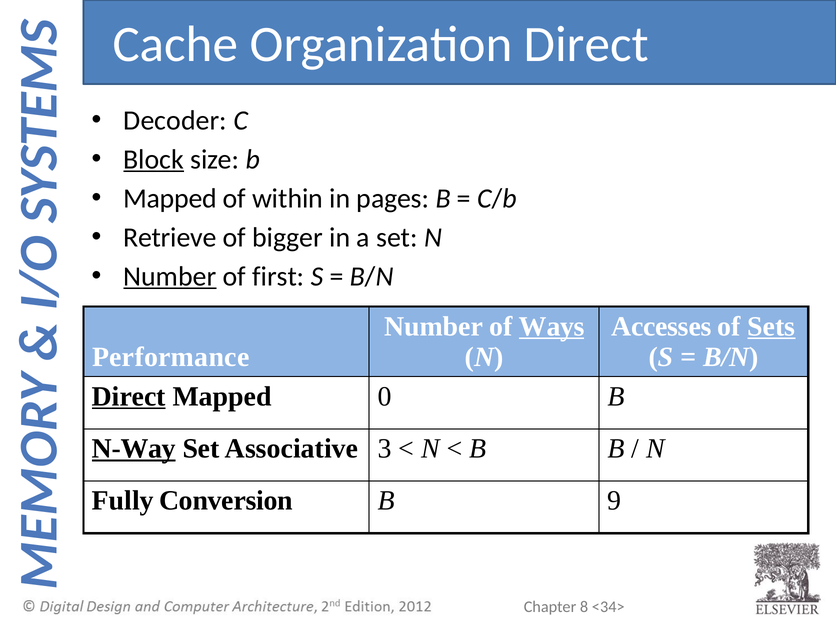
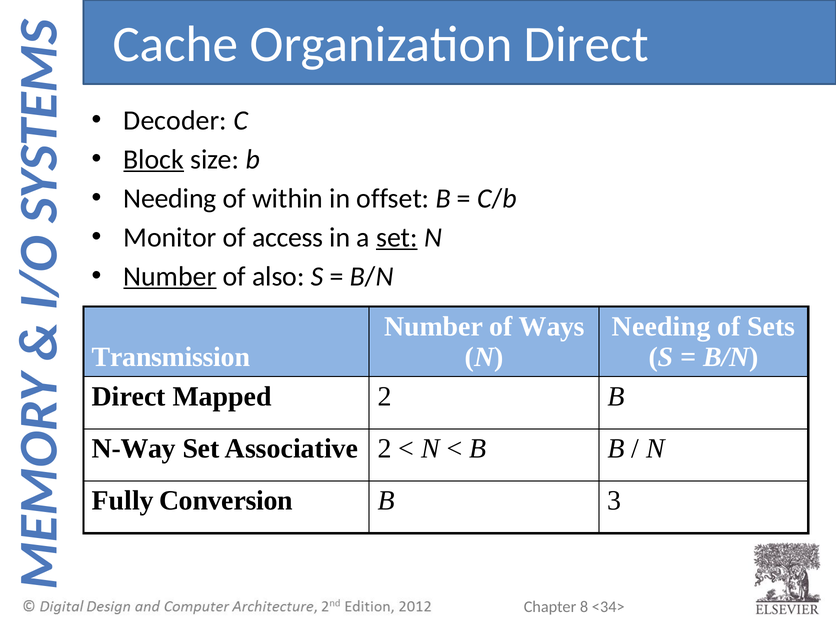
Mapped: Mapped -> Needing (170, 198)
pages: pages -> offset (393, 198)
Retrieve: Retrieve -> Monitor (170, 237)
bigger: bigger -> access (288, 237)
set underline: none -> present (397, 237)
first: first -> also (278, 276)
Ways underline: present -> none (552, 326)
Accesses: Accesses -> Needing (661, 326)
Sets underline: present -> none (771, 326)
Performance: Performance -> Transmission (171, 357)
Direct underline: present -> none (129, 396)
Mapped 0: 0 -> 2 (385, 396)
N-Way underline: present -> none (134, 449)
Associative 3: 3 -> 2 (385, 449)
9: 9 -> 3 (614, 501)
